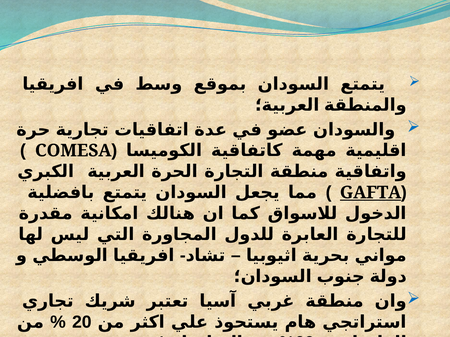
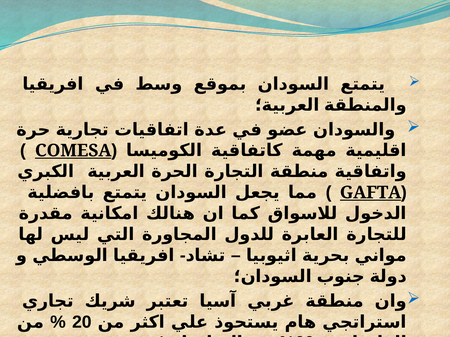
COMESA underline: none -> present (73, 151)
